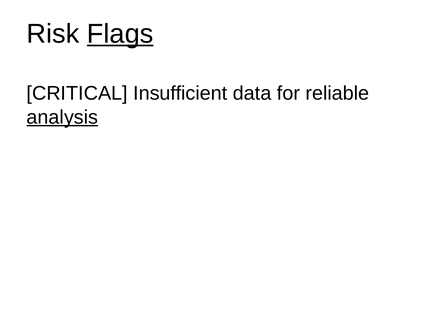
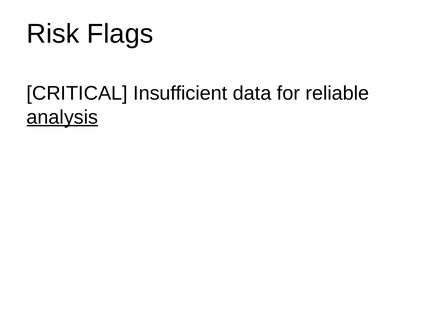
Flags underline: present -> none (120, 34)
